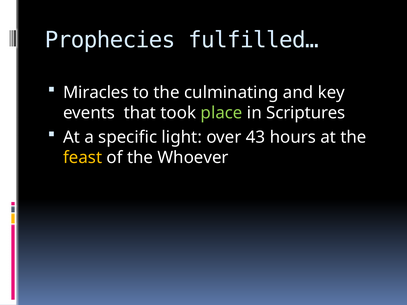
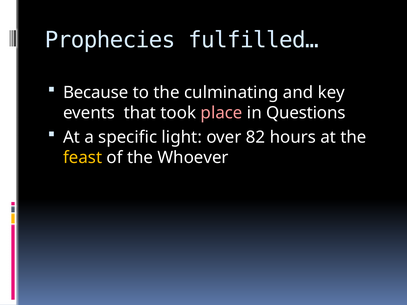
Miracles: Miracles -> Because (96, 93)
place colour: light green -> pink (222, 113)
Scriptures: Scriptures -> Questions (306, 113)
43: 43 -> 82 (256, 137)
